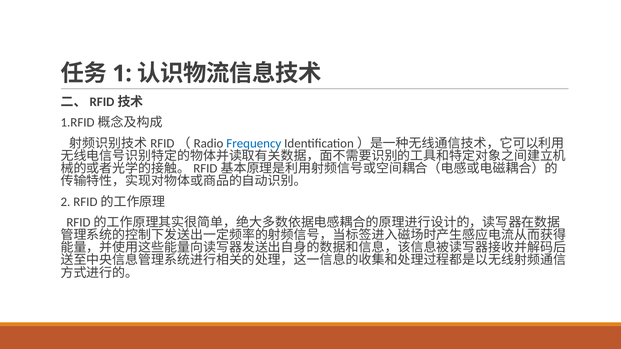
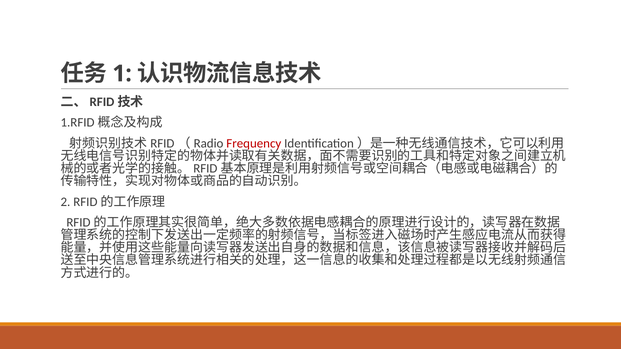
Frequency colour: blue -> red (254, 144)
